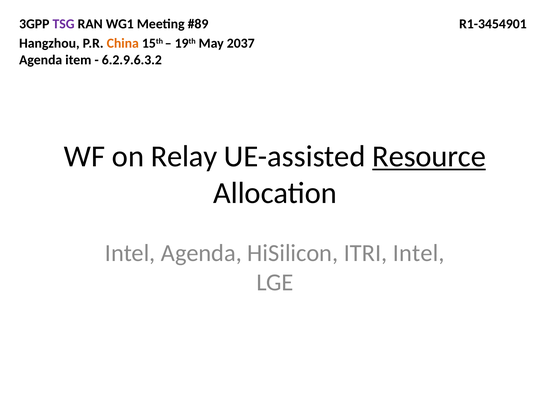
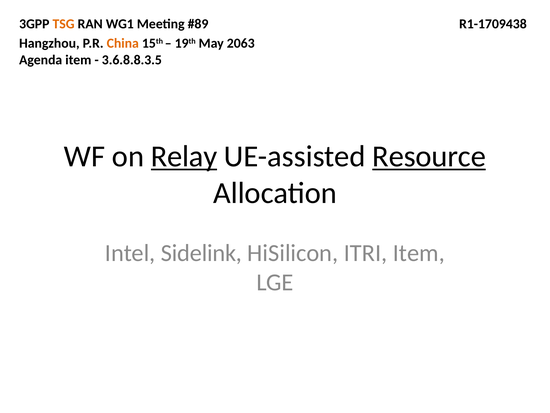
TSG colour: purple -> orange (64, 24)
R1-3454901: R1-3454901 -> R1-1709438 (493, 24)
2037: 2037 -> 2063 (241, 43)
6.2.9.6.3.2: 6.2.9.6.3.2 -> 3.6.8.8.3.5 (132, 60)
Relay underline: none -> present (184, 156)
Intel Agenda: Agenda -> Sidelink (201, 253)
ITRI Intel: Intel -> Item (419, 253)
